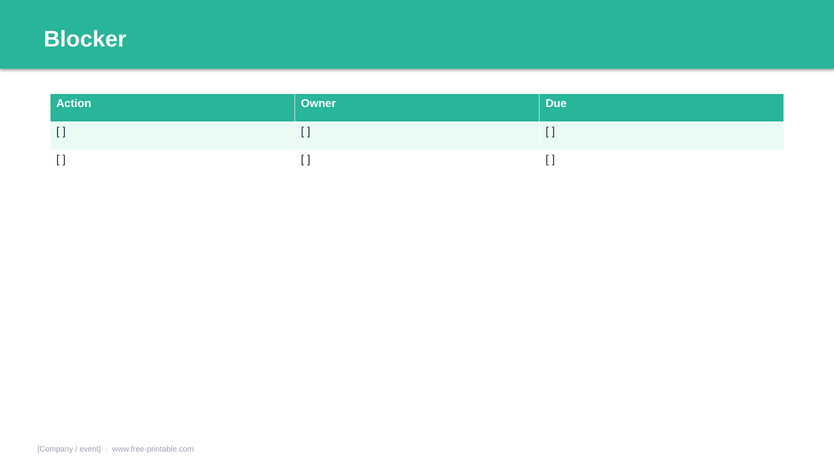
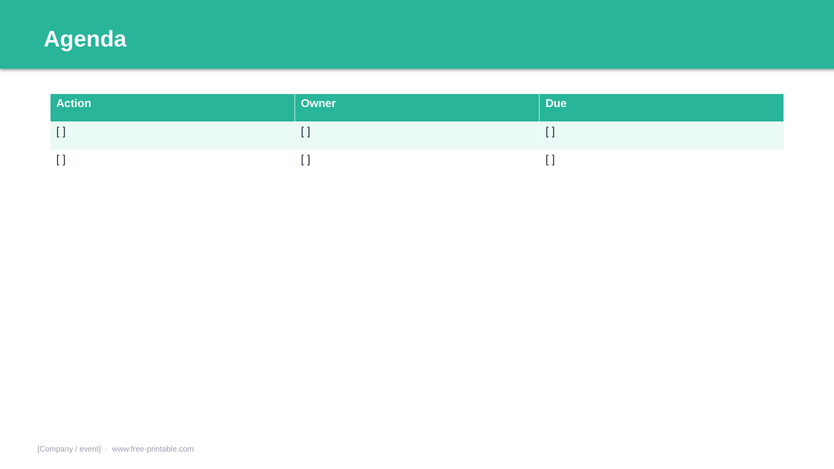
Blocker: Blocker -> Agenda (85, 39)
